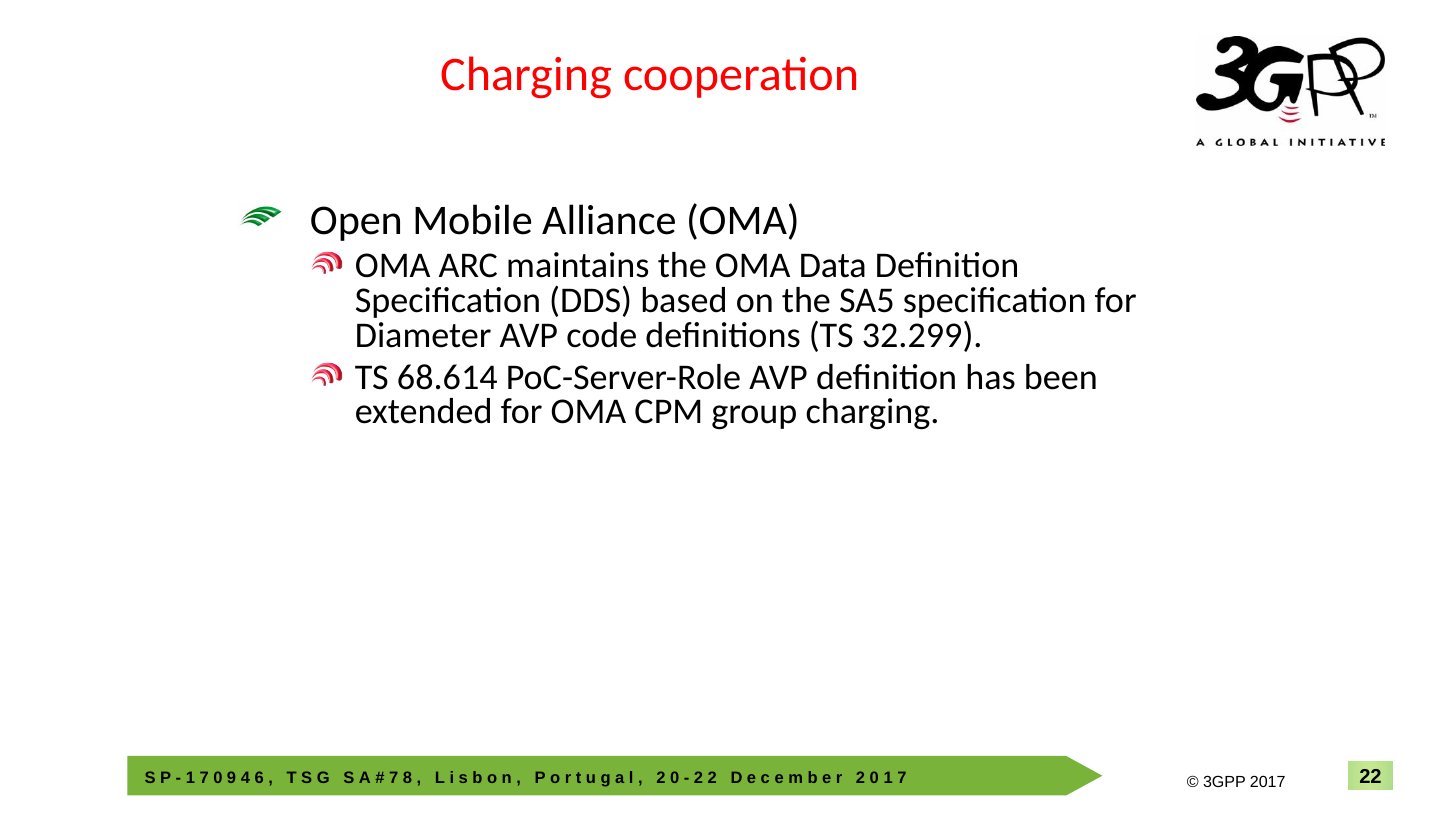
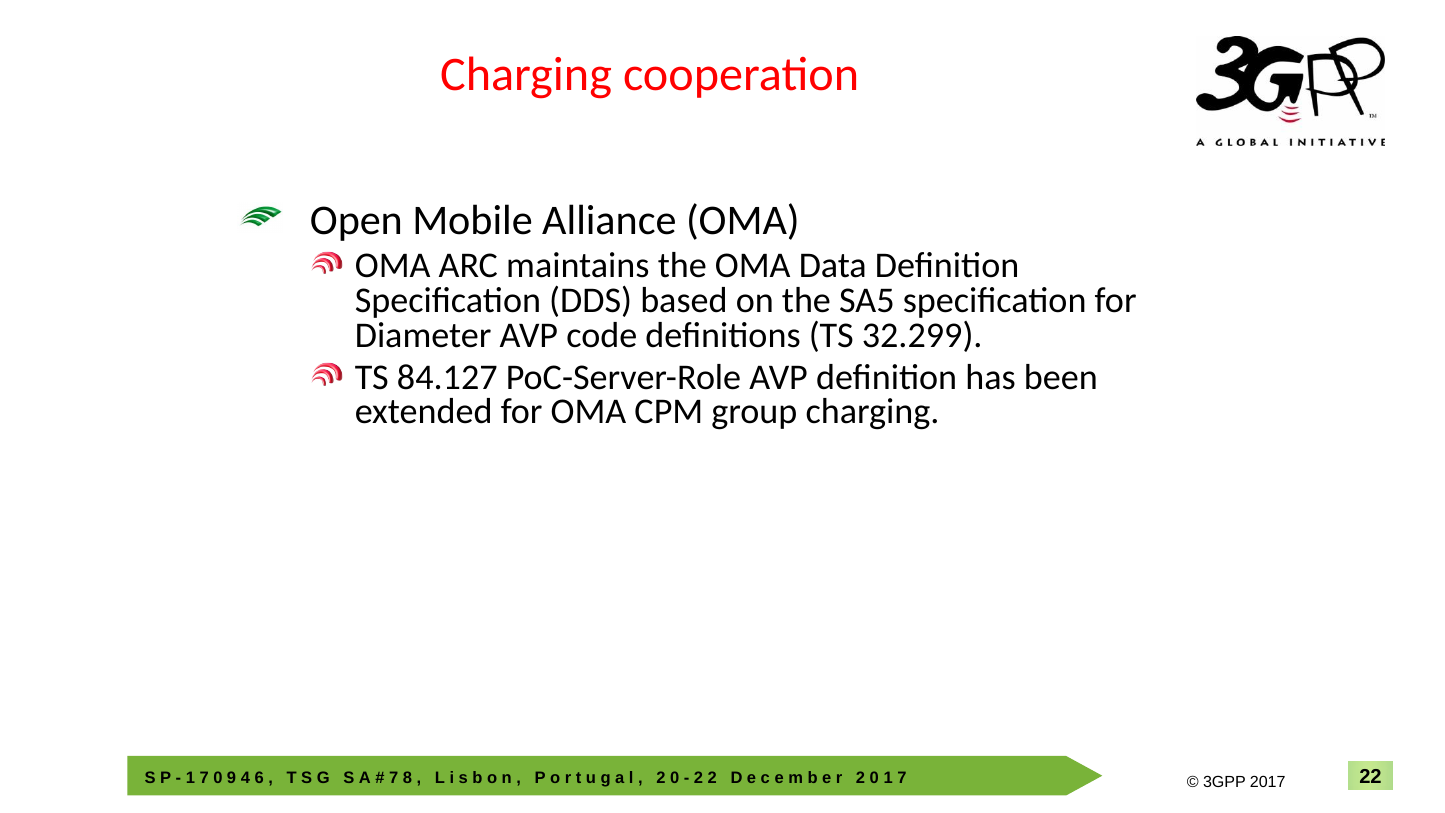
68.614: 68.614 -> 84.127 (447, 377)
